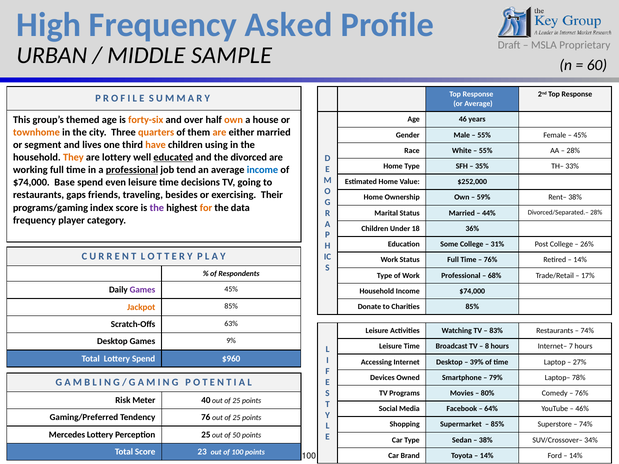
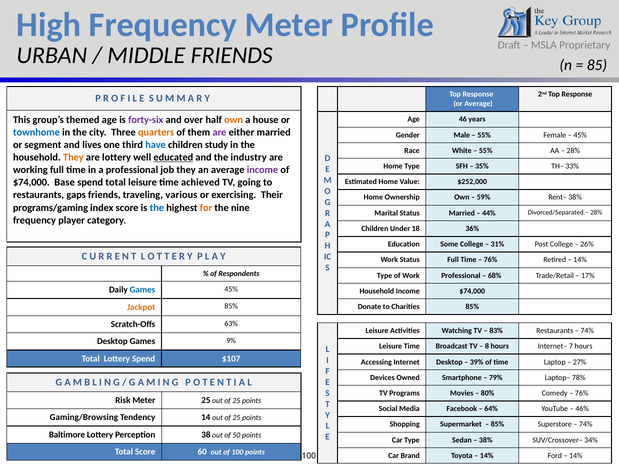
Frequency Asked: Asked -> Meter (289, 25)
MIDDLE SAMPLE: SAMPLE -> FRIENDS (232, 55)
60: 60 -> 85 (597, 65)
forty-six colour: orange -> purple (146, 120)
townhome colour: orange -> blue (36, 132)
are colour: orange -> purple (219, 132)
have colour: orange -> blue (156, 145)
using: using -> study (217, 145)
divorced: divorced -> industry (249, 157)
professional underline: present -> none (132, 170)
job tend: tend -> they (186, 170)
income colour: blue -> purple (262, 170)
spend even: even -> total (116, 183)
decisions: decisions -> achieved (200, 183)
besides: besides -> various (181, 195)
the colour: purple -> blue (157, 208)
data: data -> nine (240, 208)
Games colour: purple -> blue (142, 290)
$960: $960 -> $107 (231, 359)
Meter 40: 40 -> 25 (206, 401)
Gaming/Preferred: Gaming/Preferred -> Gaming/Browsing (84, 418)
76: 76 -> 14 (206, 418)
Mercedes: Mercedes -> Baltimore (67, 435)
Perception 25: 25 -> 38 (206, 435)
23: 23 -> 60 (202, 452)
